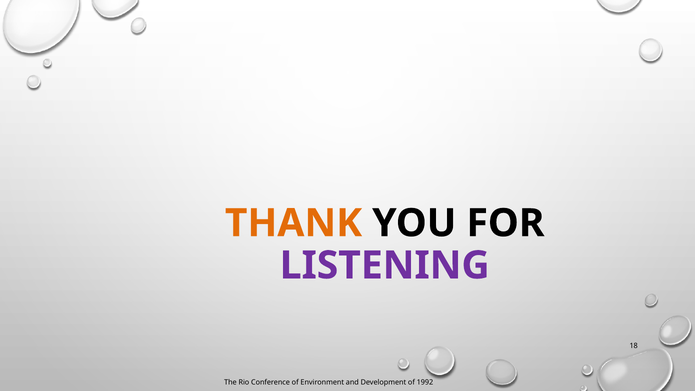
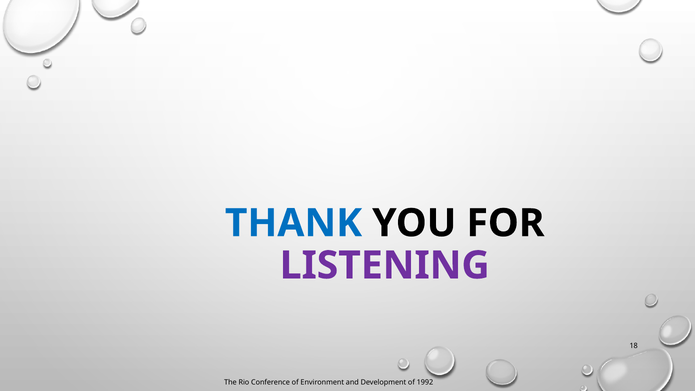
THANK colour: orange -> blue (293, 223)
